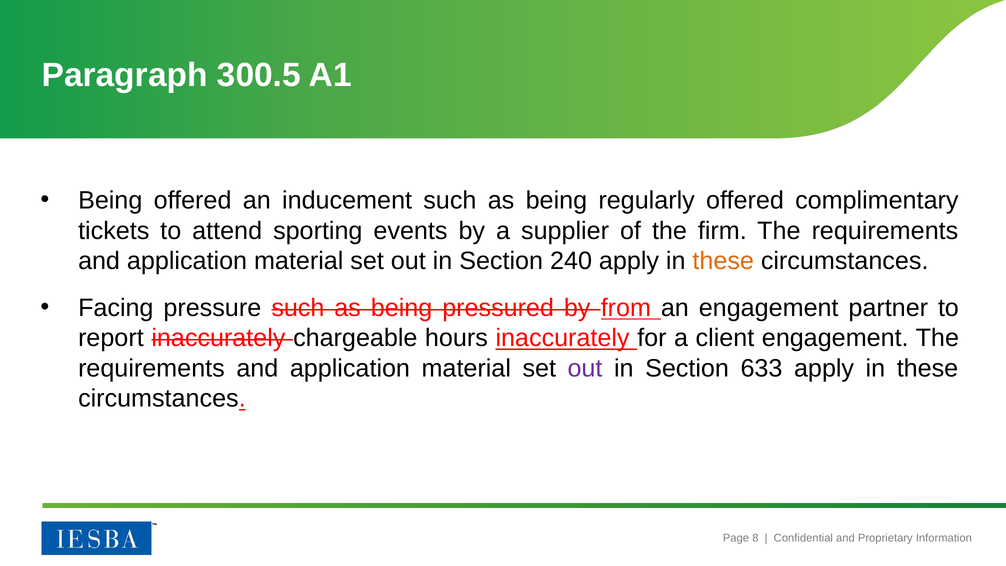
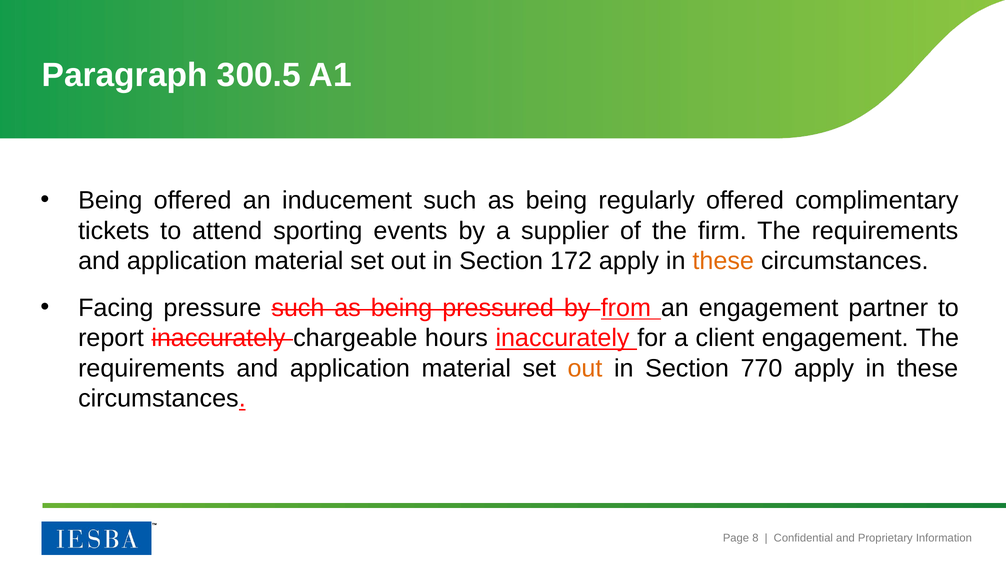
240: 240 -> 172 (571, 261)
out colour: purple -> orange (585, 368)
633: 633 -> 770 (761, 368)
